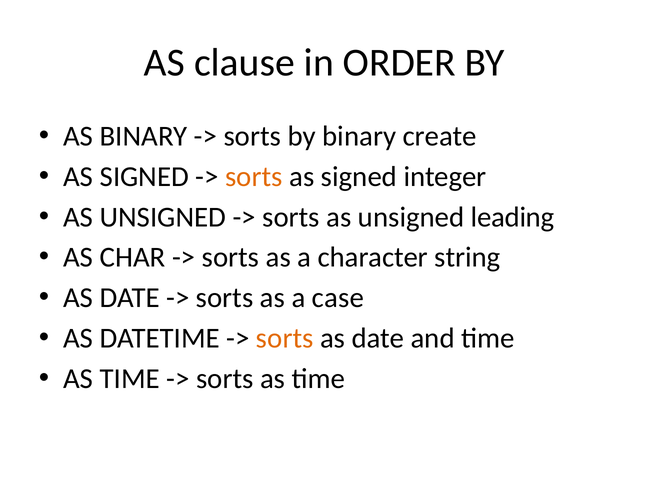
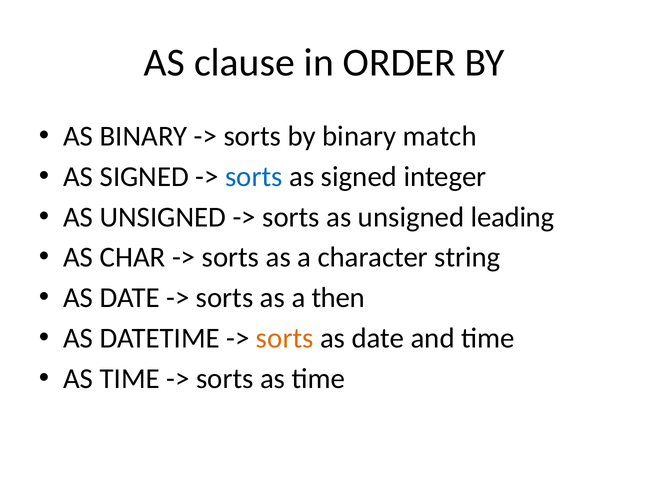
create: create -> match (440, 136)
sorts colour: orange -> blue (254, 177)
case: case -> then (338, 298)
